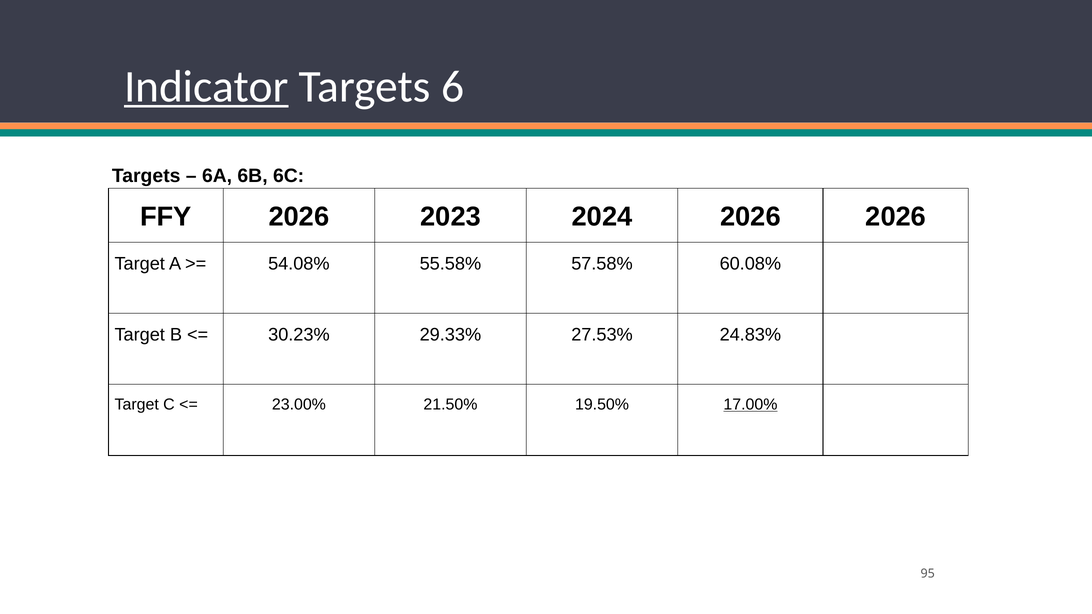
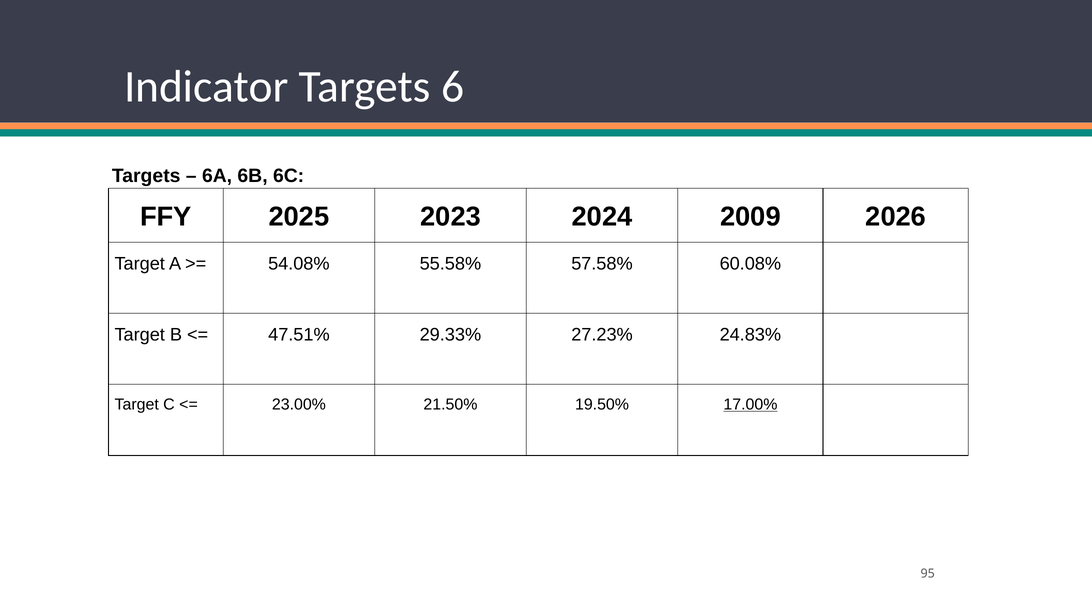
Indicator underline: present -> none (206, 87)
FFY 2026: 2026 -> 2025 (299, 217)
2024 2026: 2026 -> 2009 (751, 217)
30.23%: 30.23% -> 47.51% (299, 335)
27.53%: 27.53% -> 27.23% (602, 335)
